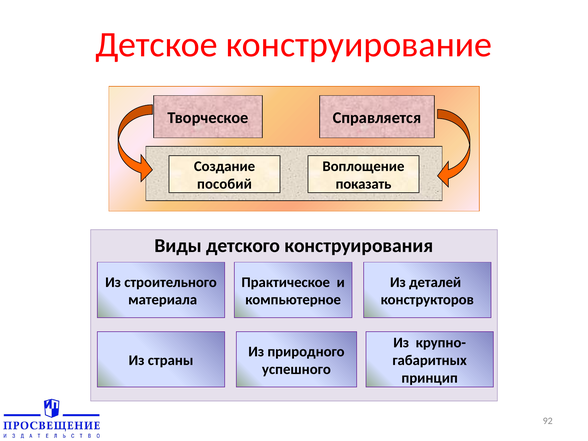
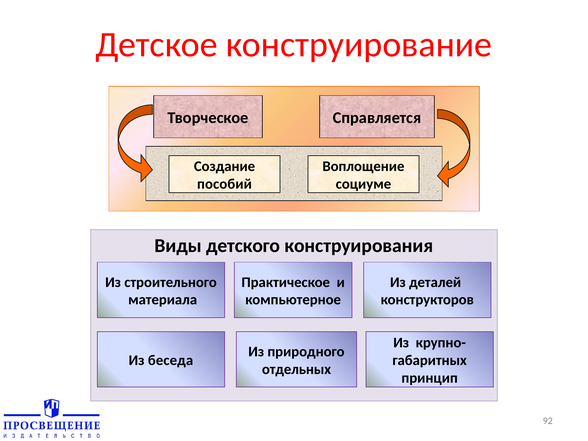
показать: показать -> социуме (363, 184)
страны: страны -> беседа (171, 360)
успешного: успешного -> отдельных (296, 369)
